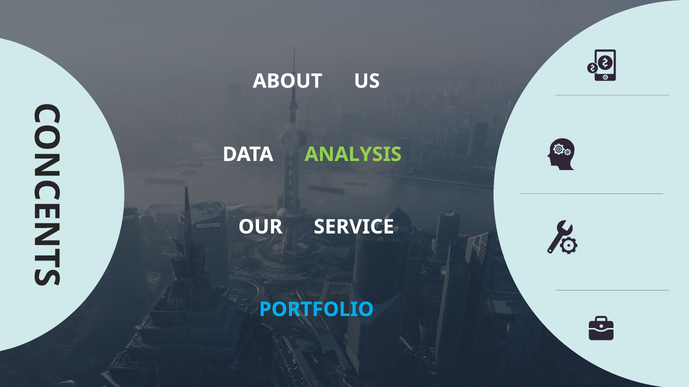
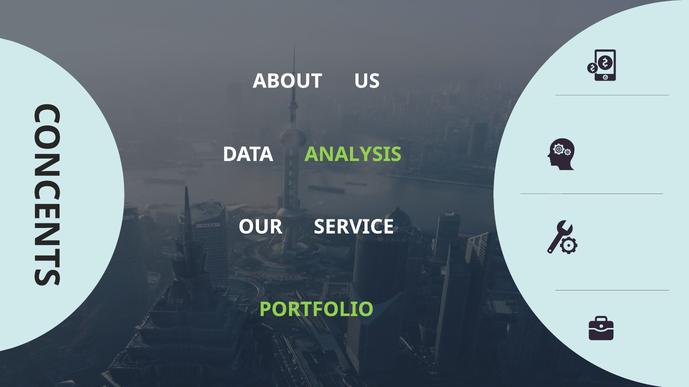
PORTFOLIO colour: light blue -> light green (316, 310)
